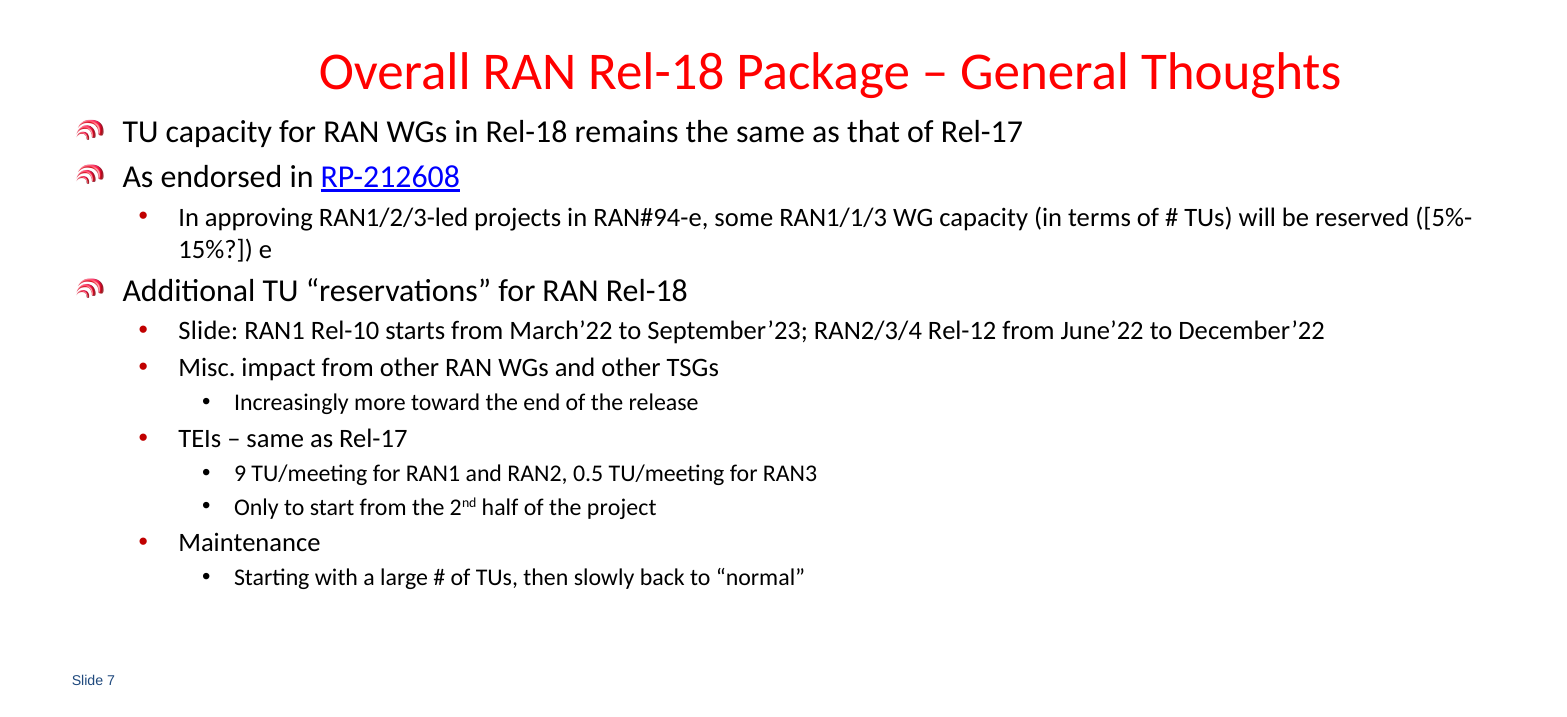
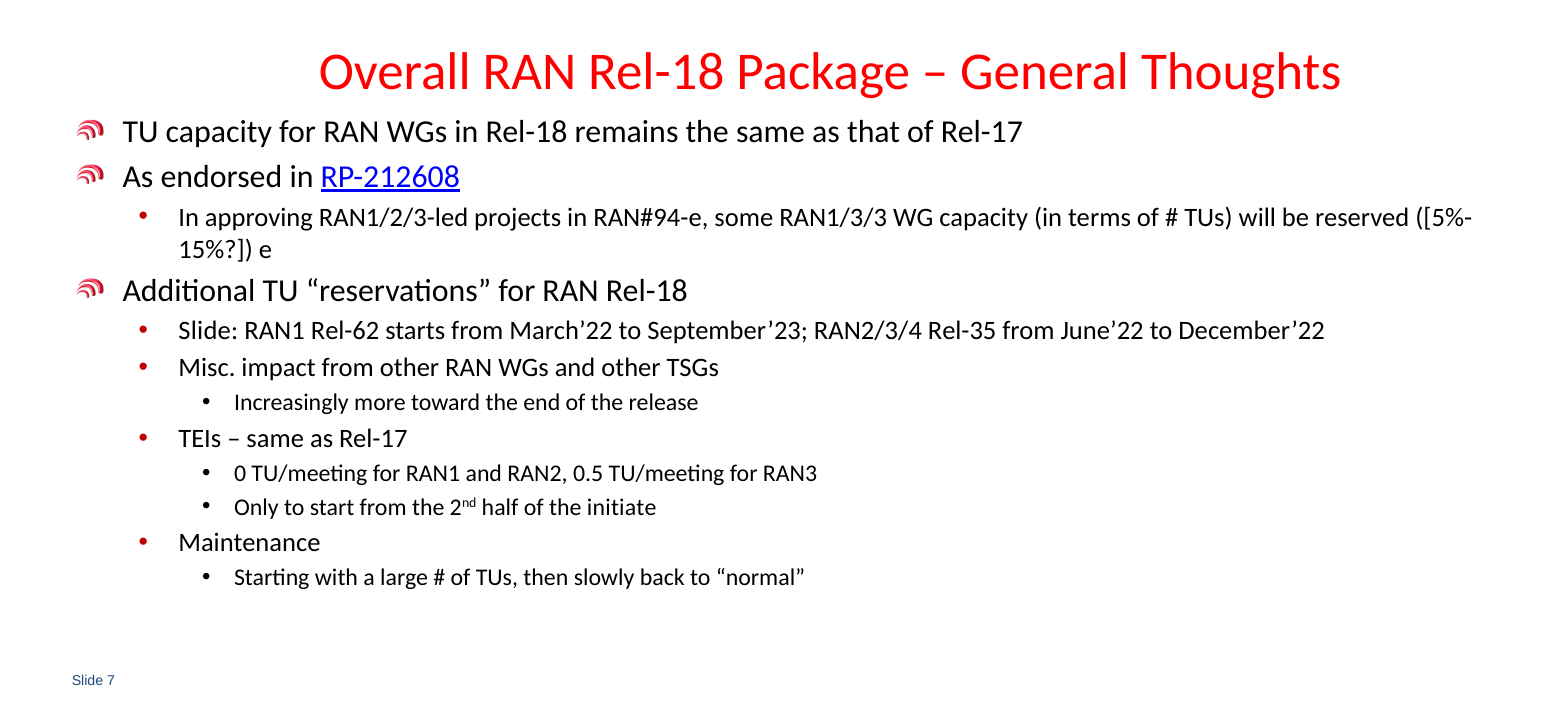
RAN1/1/3: RAN1/1/3 -> RAN1/3/3 (833, 217)
Rel-10: Rel-10 -> Rel-62 (345, 331)
Rel-12: Rel-12 -> Rel-35 (962, 331)
9: 9 -> 0 (240, 473)
project: project -> initiate (622, 507)
